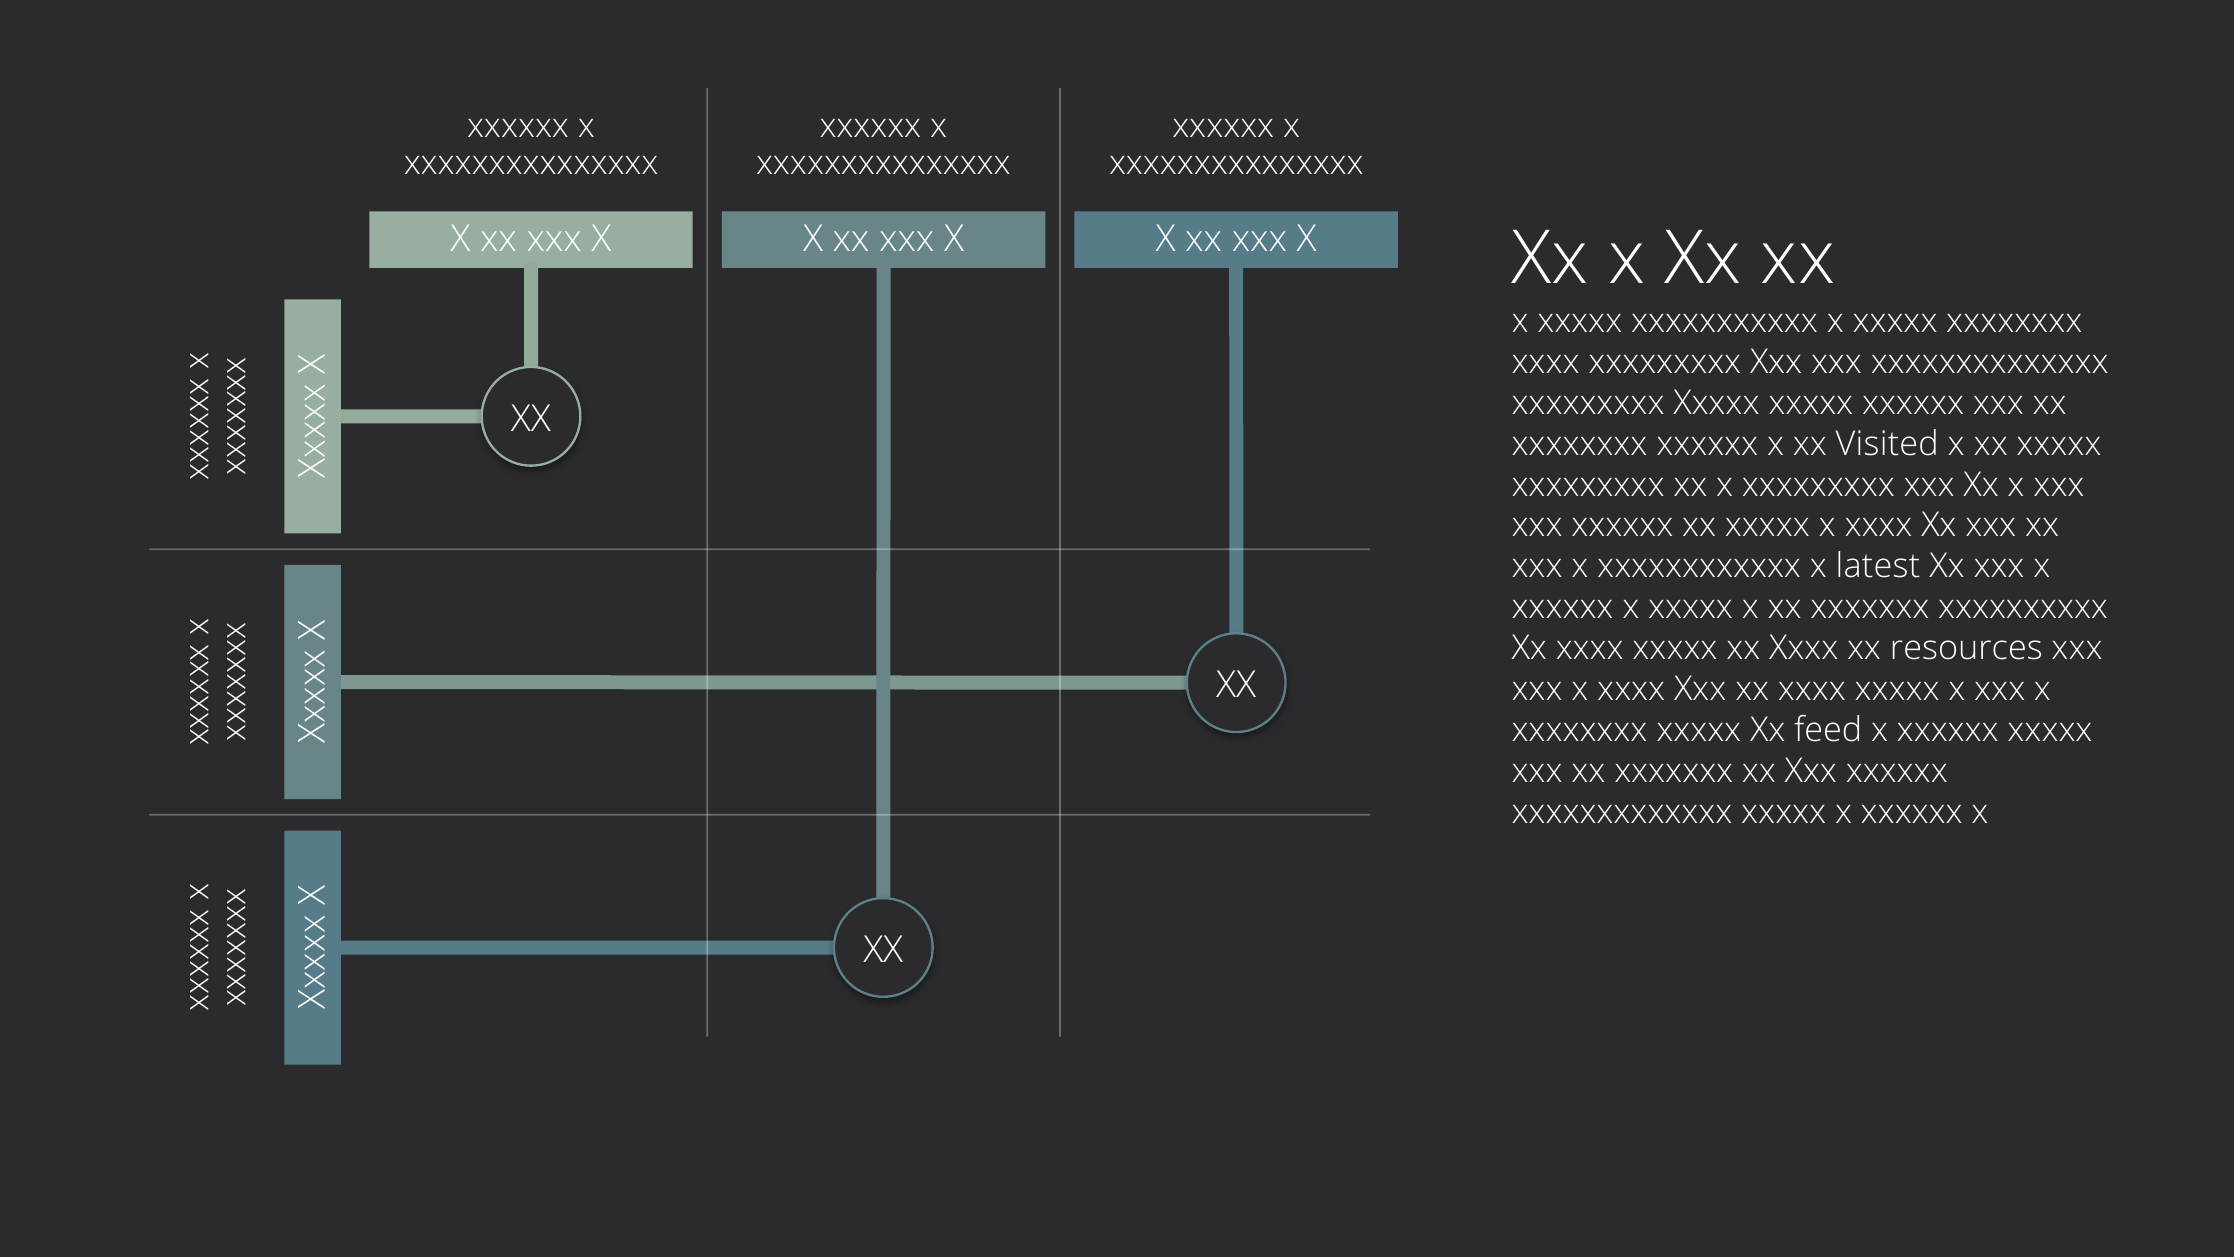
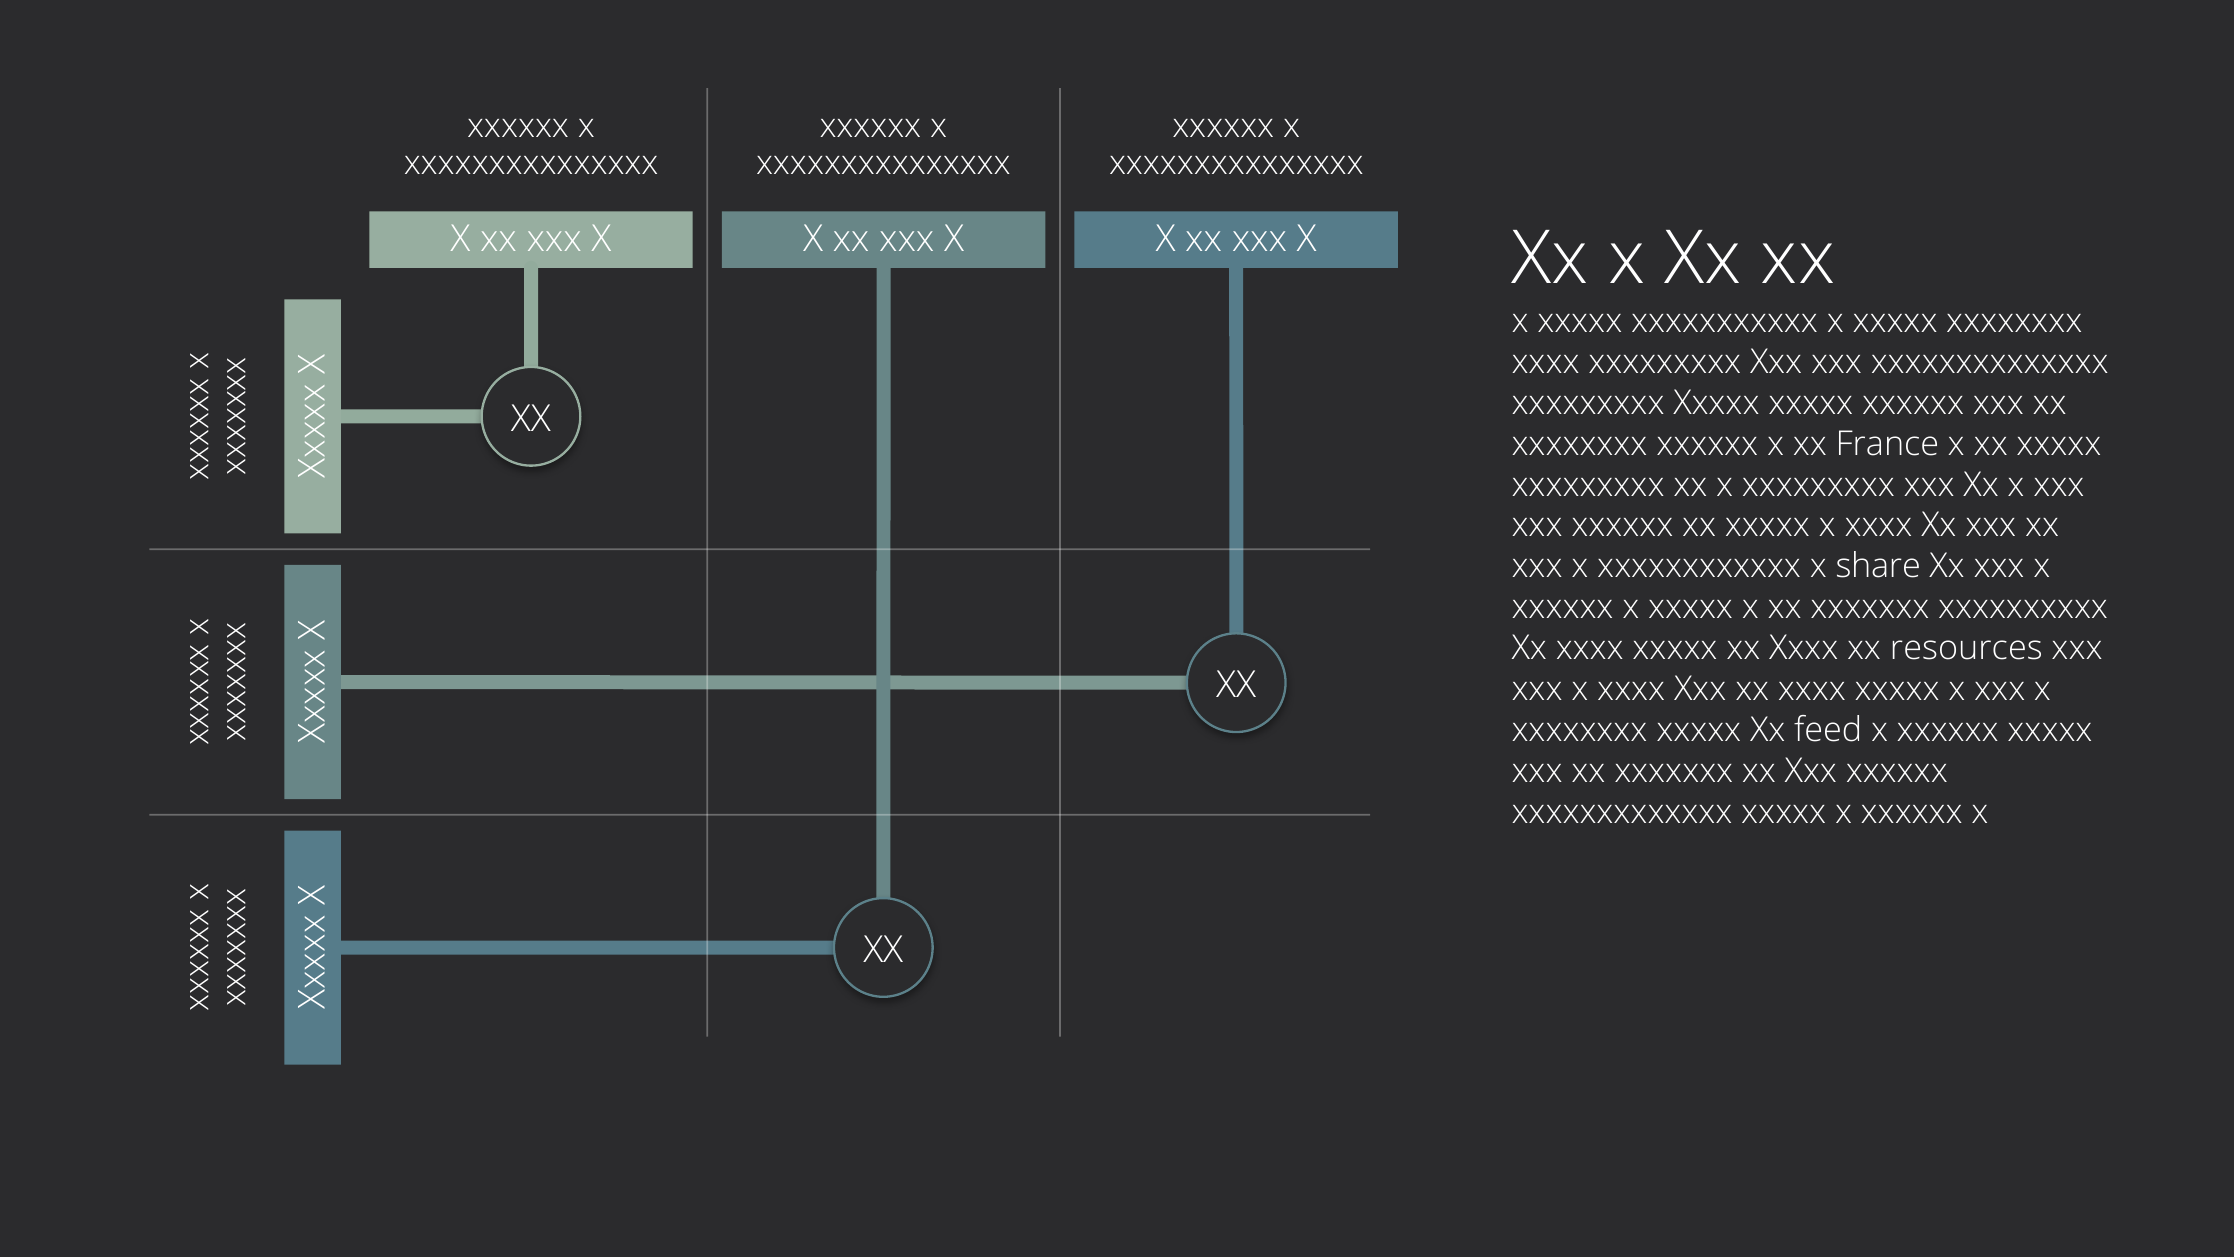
Visited: Visited -> France (1887, 444)
latest: latest -> share (1878, 566)
